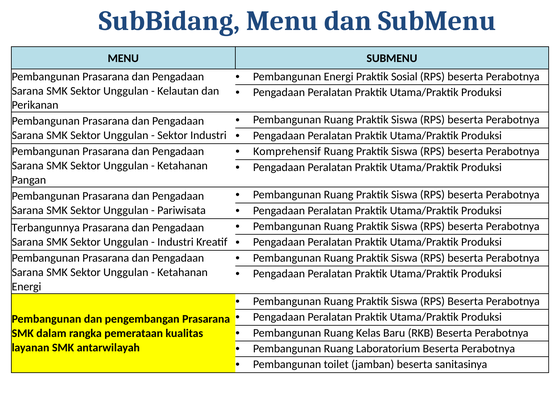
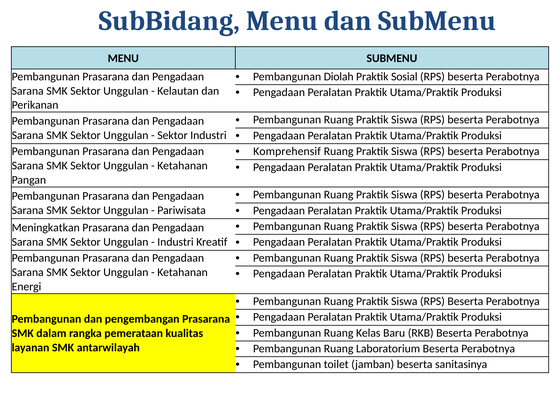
Pembangunan Energi: Energi -> Diolah (339, 77)
Terbangunnya: Terbangunnya -> Meningkatkan (46, 228)
